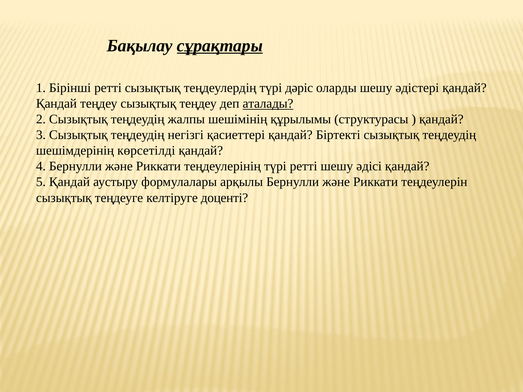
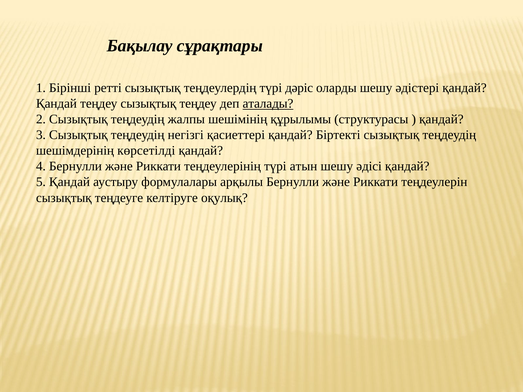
сұрақтары underline: present -> none (220, 46)
түрі ретті: ретті -> атын (304, 166)
доценті: доценті -> оқулық (224, 198)
